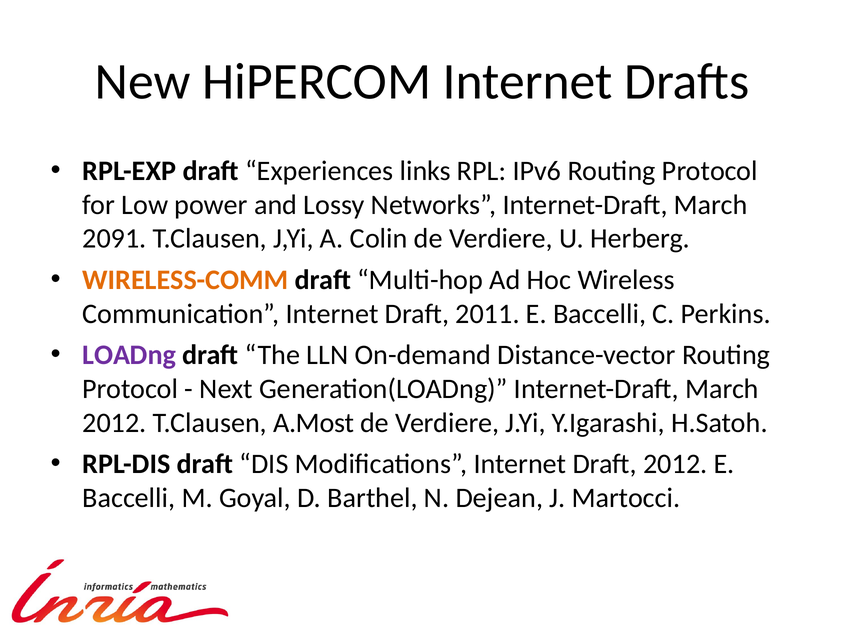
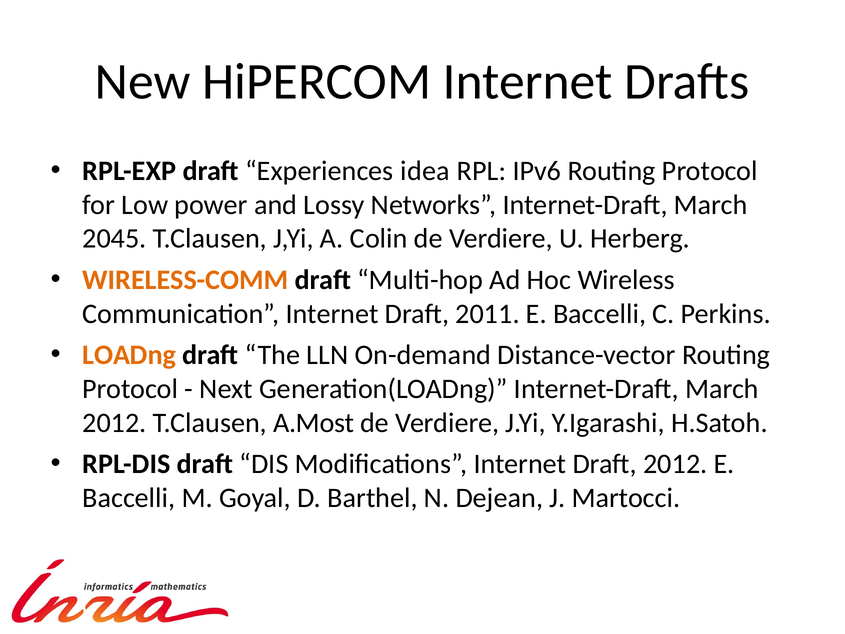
links: links -> idea (425, 171)
2091: 2091 -> 2045 (114, 239)
LOADng colour: purple -> orange (129, 355)
